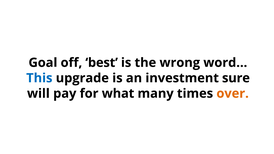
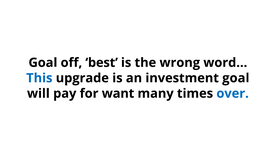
investment sure: sure -> goal (236, 78)
what: what -> want (118, 94)
over colour: orange -> blue (233, 94)
